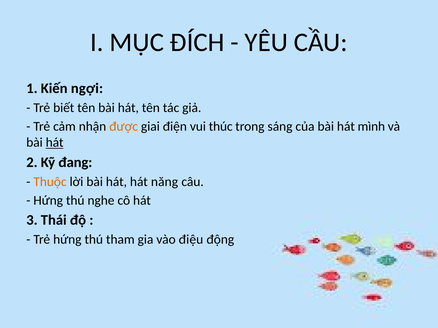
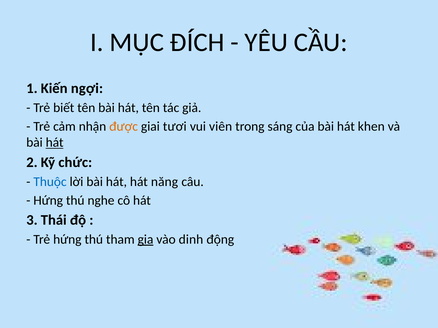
điện: điện -> tươi (175, 127)
thúc: thúc -> viên (221, 127)
mình: mình -> khen (371, 127)
đang: đang -> chức (75, 163)
Thuộc colour: orange -> blue (50, 182)
gia underline: none -> present (145, 240)
điệu: điệu -> dinh (191, 240)
